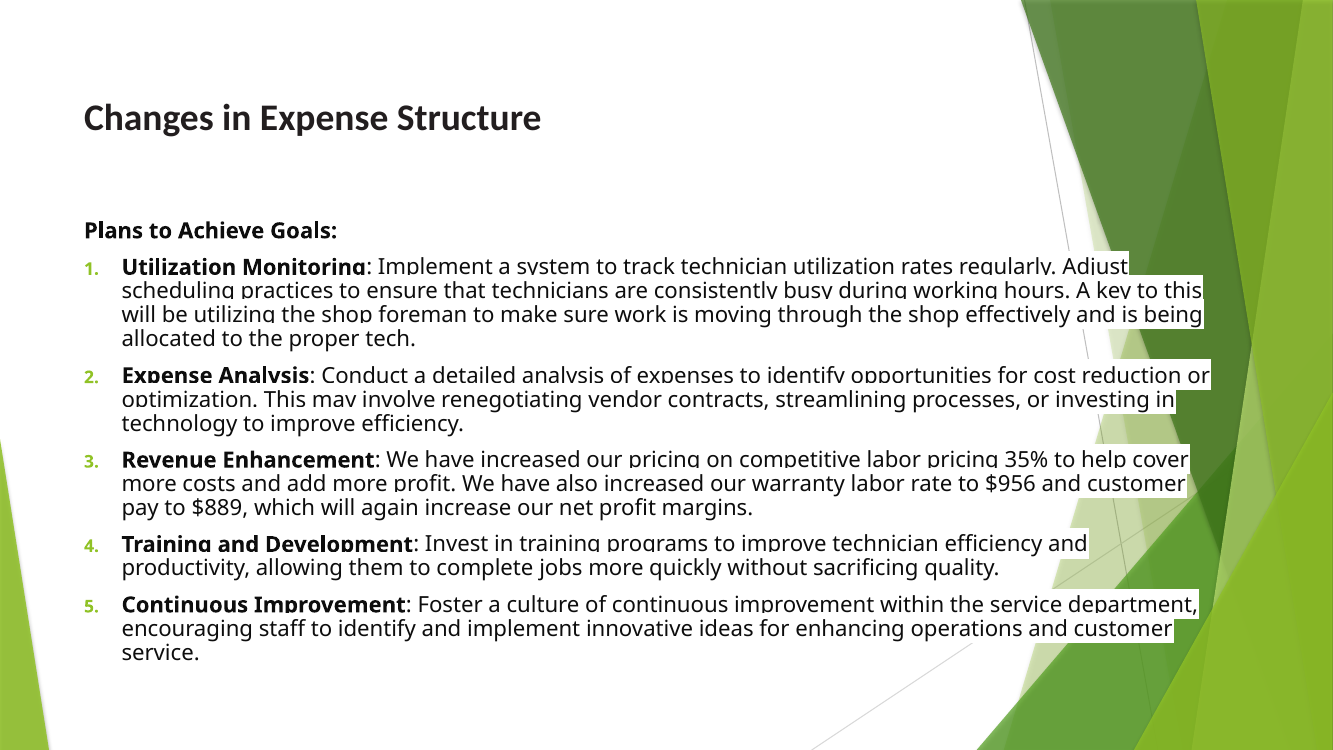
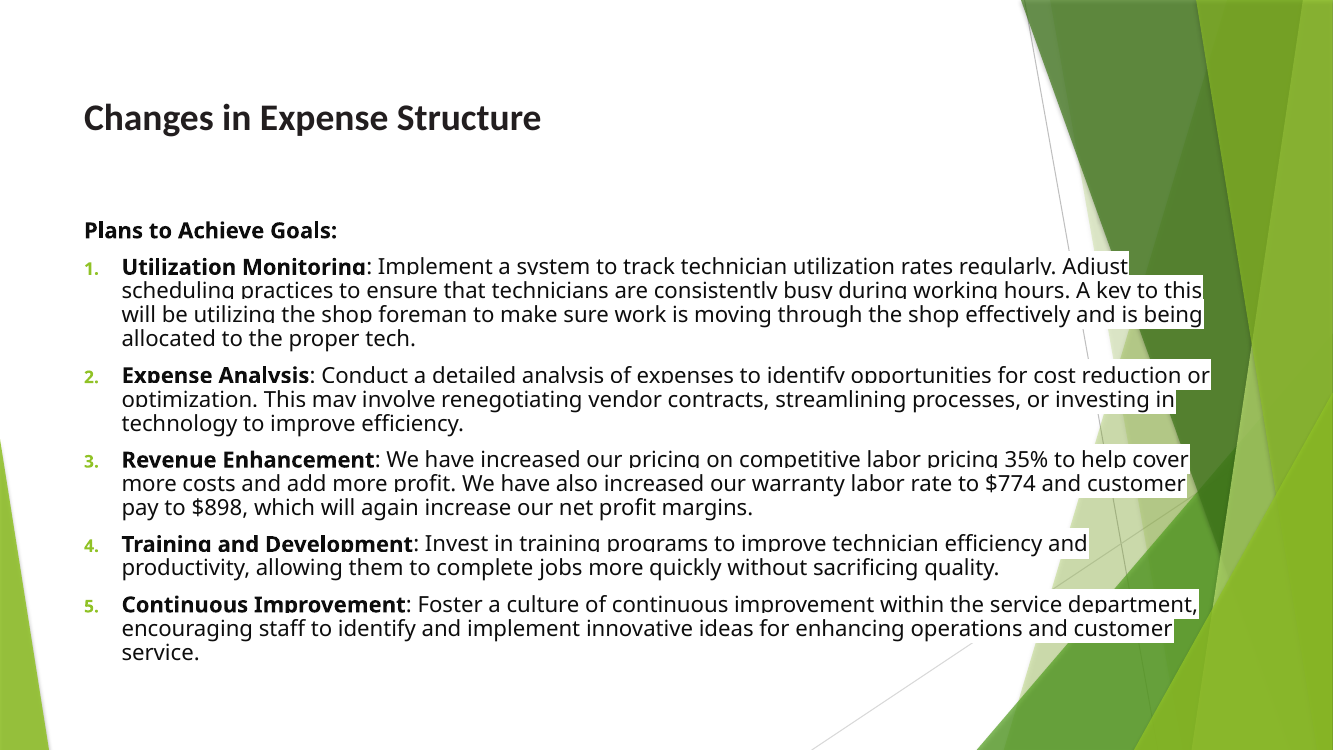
$956: $956 -> $774 (1011, 484)
$889: $889 -> $898 (220, 508)
